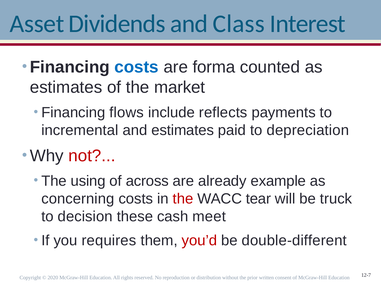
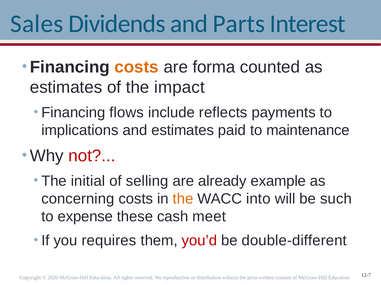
Asset: Asset -> Sales (37, 24)
Class: Class -> Parts (239, 24)
costs colour: blue -> orange (137, 67)
market: market -> impact (179, 88)
incremental: incremental -> implications (80, 131)
depreciation: depreciation -> maintenance (308, 131)
using: using -> initial (88, 181)
across: across -> selling (147, 181)
the colour: red -> orange (183, 199)
tear: tear -> into (258, 199)
truck: truck -> such (336, 199)
decision: decision -> expense (85, 217)
